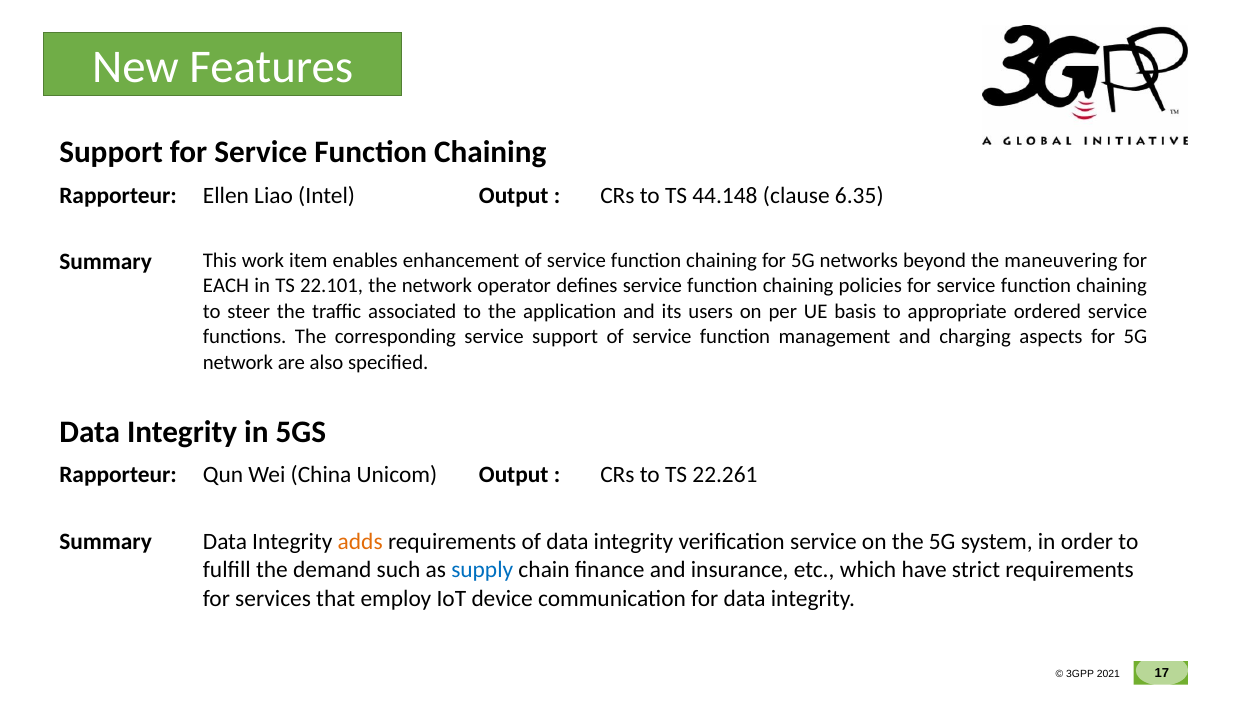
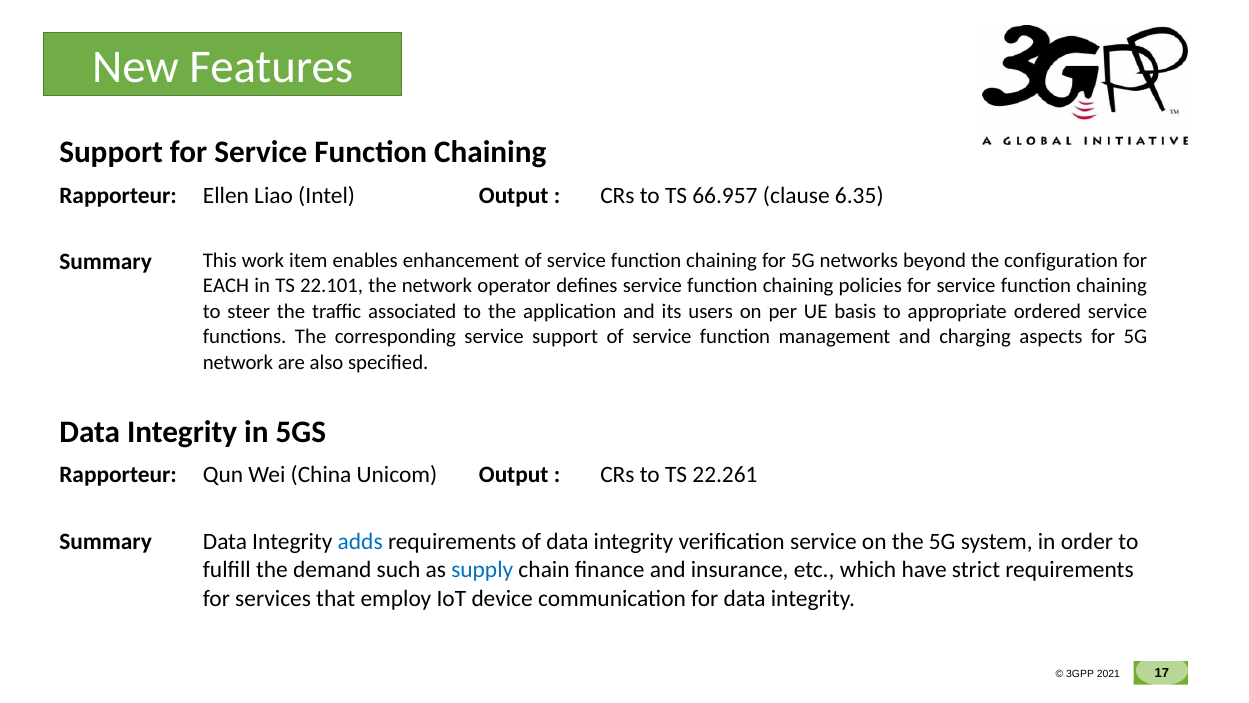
44.148: 44.148 -> 66.957 (725, 195)
maneuvering: maneuvering -> configuration (1061, 260)
adds colour: orange -> blue (360, 541)
